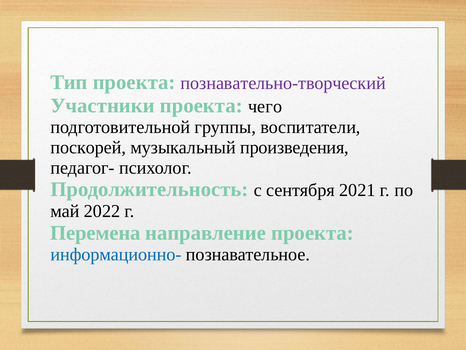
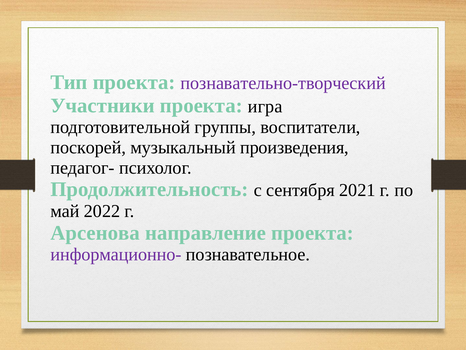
чего: чего -> игра (265, 106)
Перемена: Перемена -> Арсенова (95, 233)
информационно- colour: blue -> purple (116, 254)
